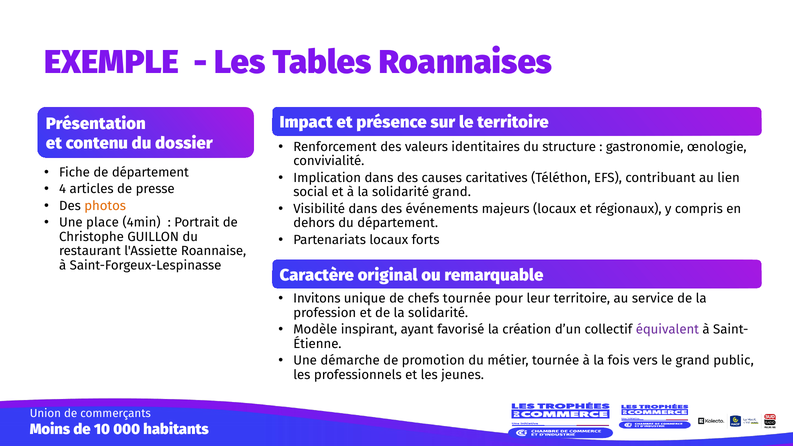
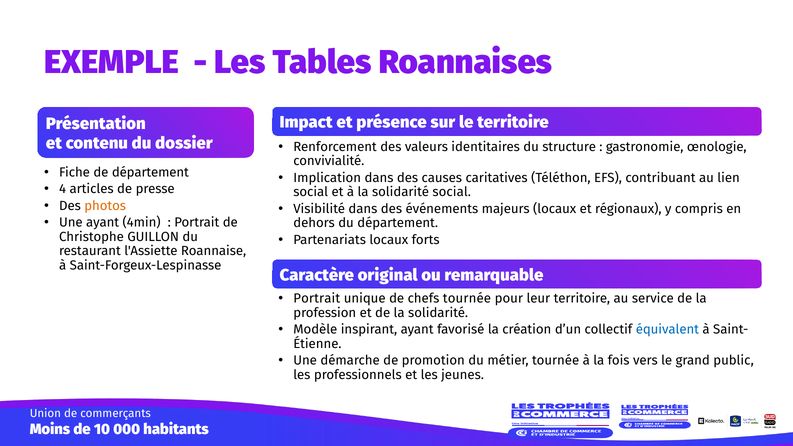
solidarité grand: grand -> social (452, 192)
Une place: place -> ayant (103, 223)
Invitons: Invitons -> Portrait (317, 299)
équivalent colour: purple -> blue (667, 330)
